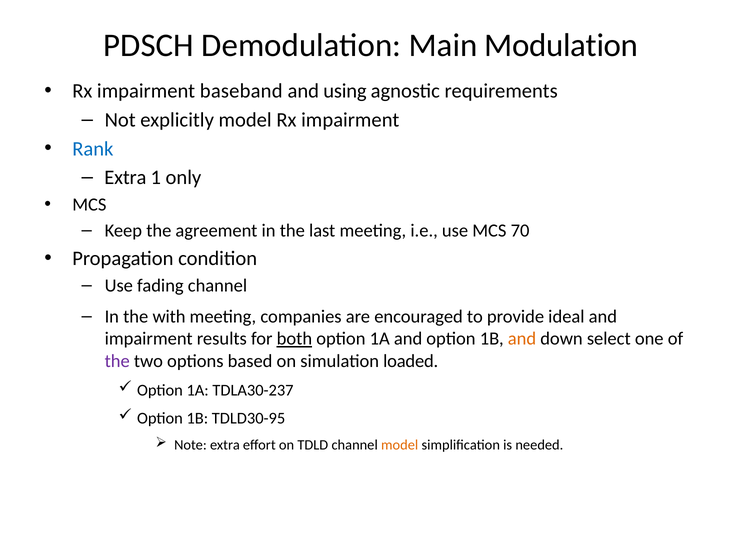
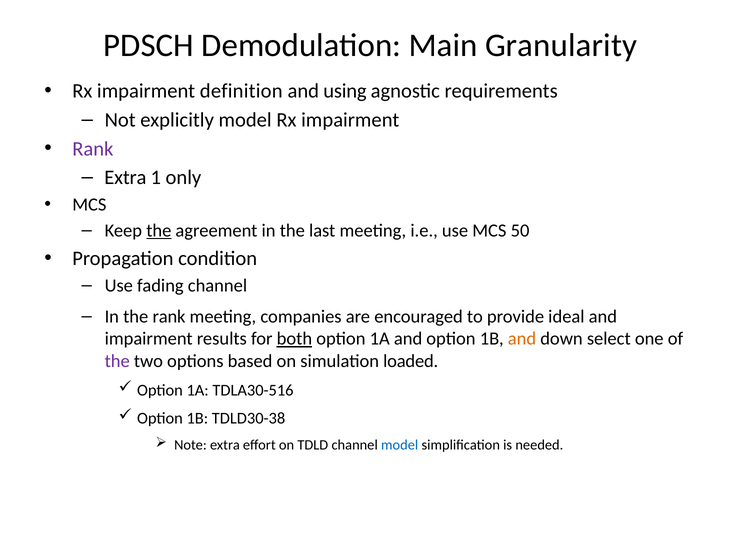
Modulation: Modulation -> Granularity (561, 45)
baseband: baseband -> definition (241, 91)
Rank colour: blue -> purple (93, 149)
the underline: none -> present (159, 231)
70: 70 -> 50 (520, 231)
the with: with -> rank (169, 316)
TDLA30-237: TDLA30-237 -> TDLA30-516 (253, 390)
TDLD30-95: TDLD30-95 -> TDLD30-38 (249, 418)
model colour: orange -> blue (400, 445)
